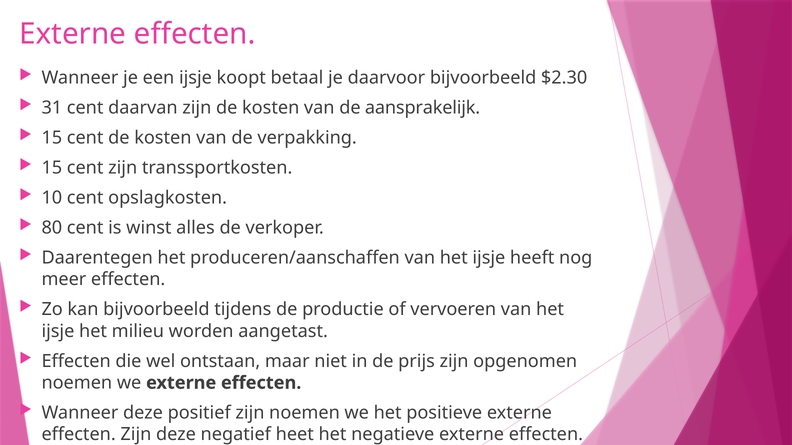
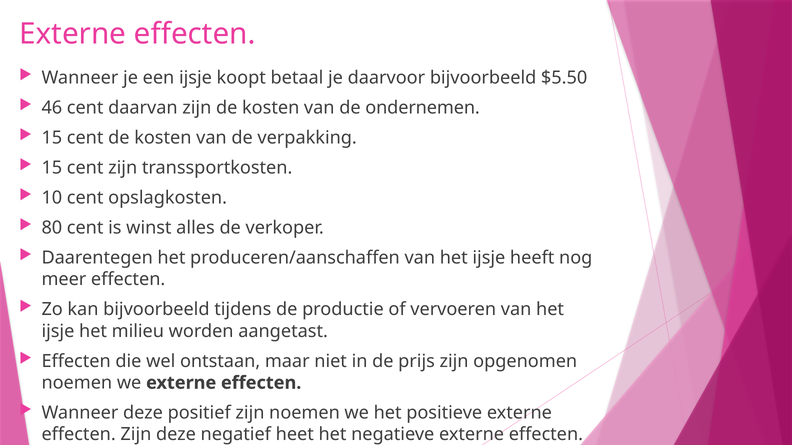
$2.30: $2.30 -> $5.50 (564, 78)
31: 31 -> 46 (52, 108)
aansprakelijk: aansprakelijk -> ondernemen (423, 108)
